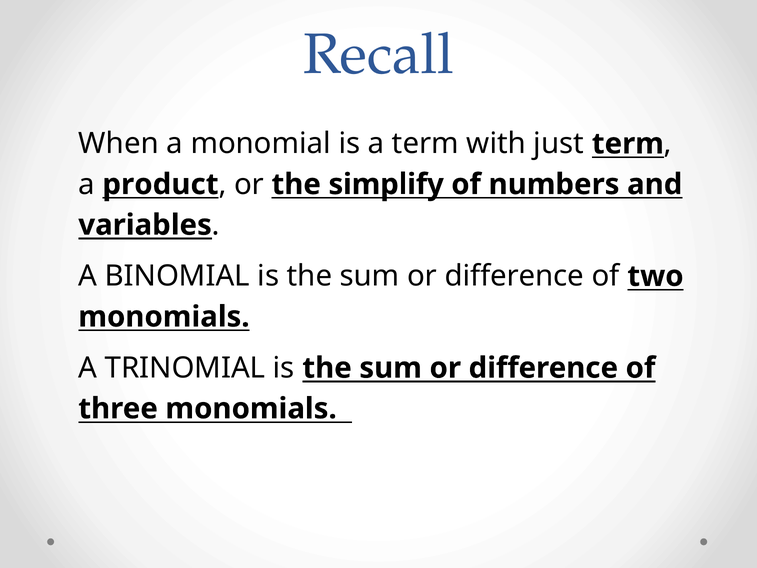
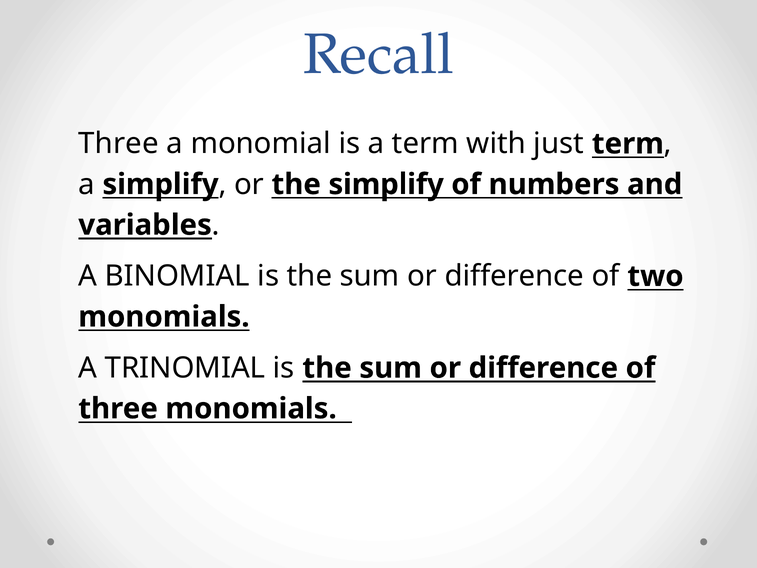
When: When -> Three (119, 144)
a product: product -> simplify (161, 184)
